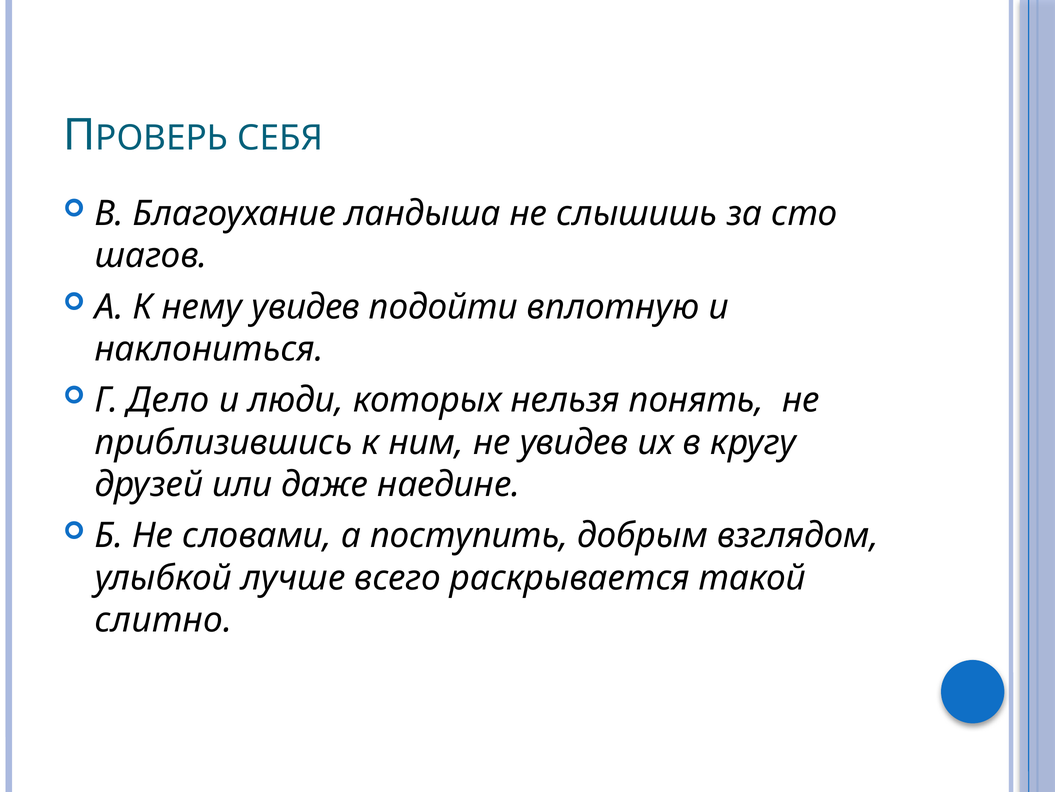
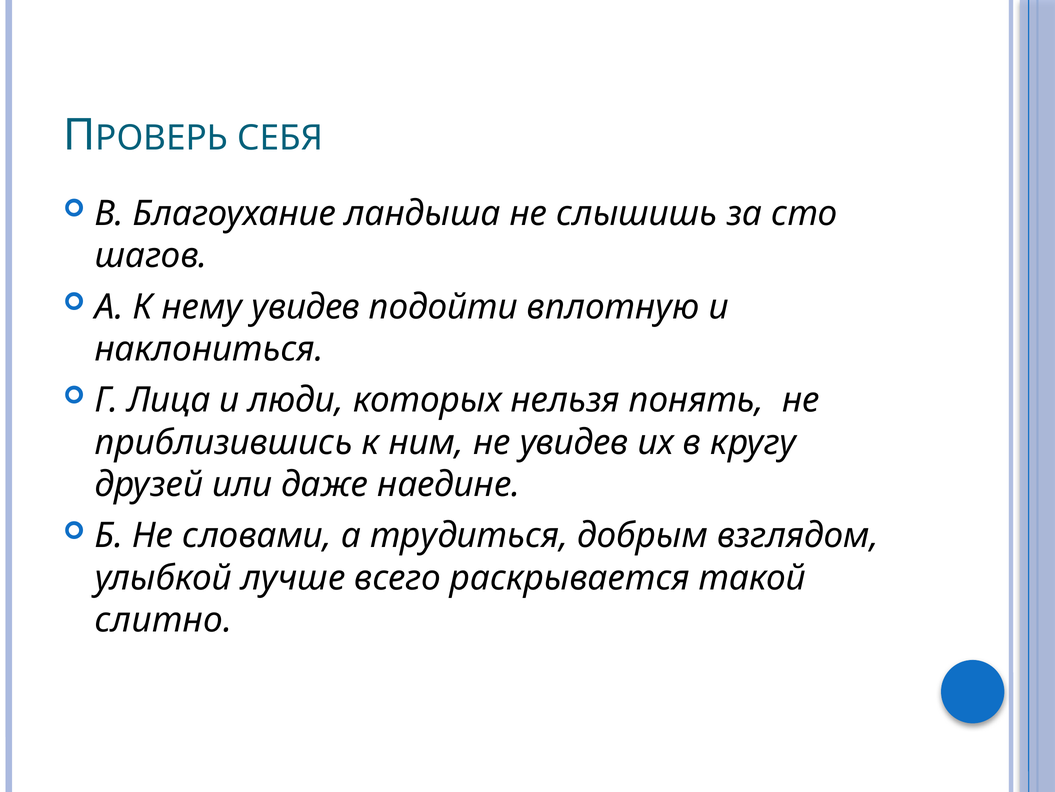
Дело: Дело -> Лица (169, 400)
поступить: поступить -> трудиться (469, 535)
